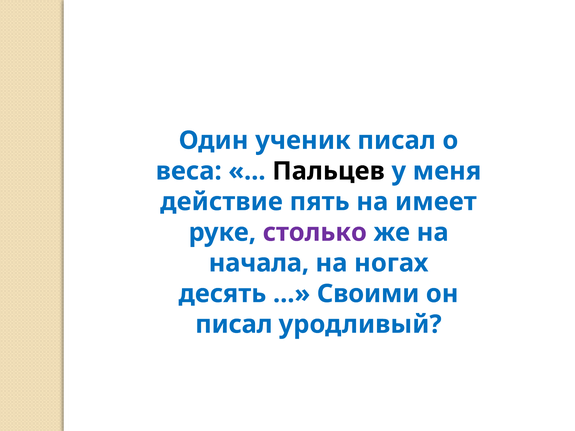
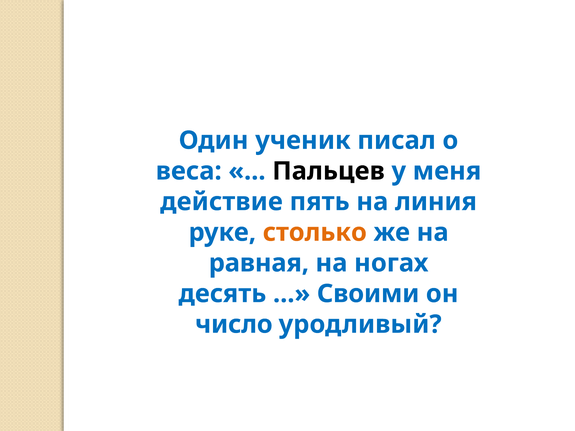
имеет: имеет -> линия (436, 202)
столько colour: purple -> orange (315, 233)
начала: начала -> равная (259, 263)
писал: писал -> число (234, 325)
